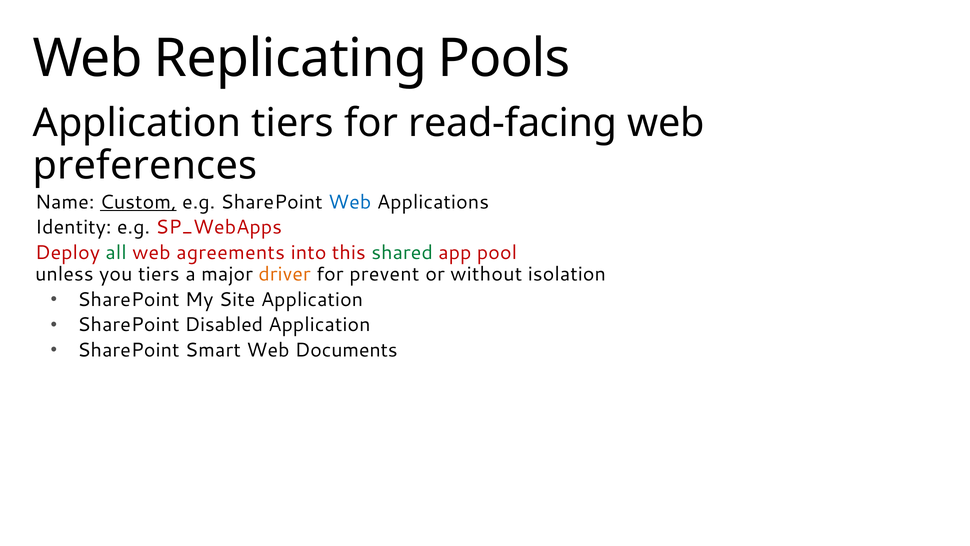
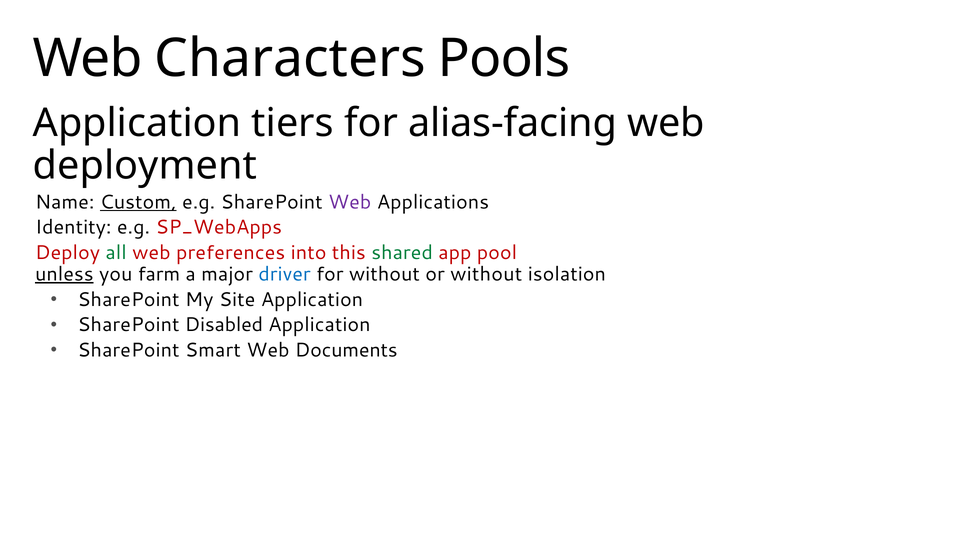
Replicating: Replicating -> Characters (290, 59)
read-facing: read-facing -> alias-facing (513, 123)
preferences: preferences -> deployment (145, 166)
Web colour: blue -> purple (350, 202)
agreements: agreements -> preferences (231, 253)
unless underline: none -> present (64, 274)
you tiers: tiers -> farm (159, 274)
driver colour: orange -> blue (285, 274)
for prevent: prevent -> without (384, 274)
